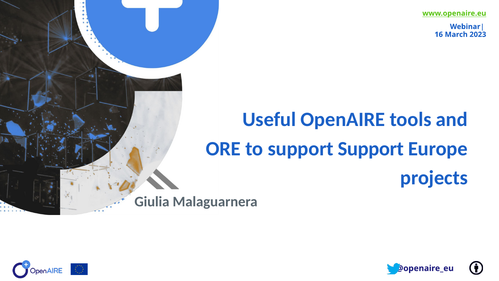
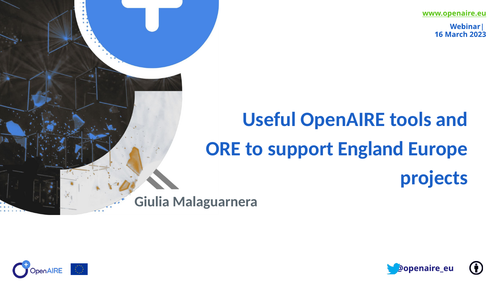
support Support: Support -> England (371, 149)
